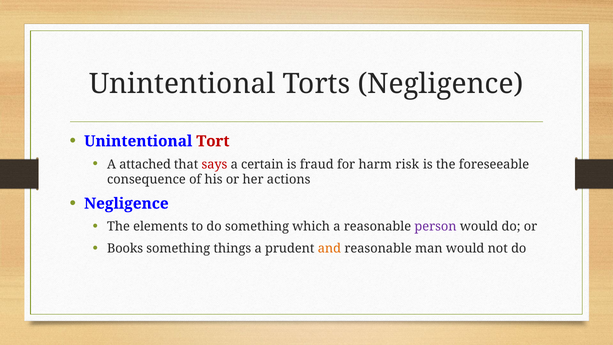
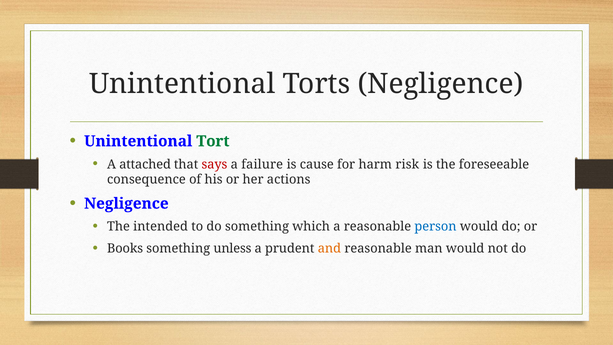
Tort colour: red -> green (213, 141)
certain: certain -> failure (262, 164)
fraud: fraud -> cause (317, 164)
elements: elements -> intended (161, 227)
person colour: purple -> blue (436, 227)
things: things -> unless (232, 248)
